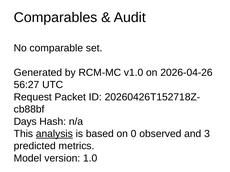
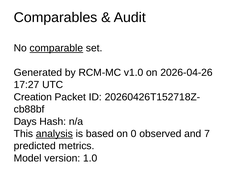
comparable underline: none -> present (56, 48)
56:27: 56:27 -> 17:27 (27, 85)
Request: Request -> Creation (33, 97)
3: 3 -> 7 (207, 134)
